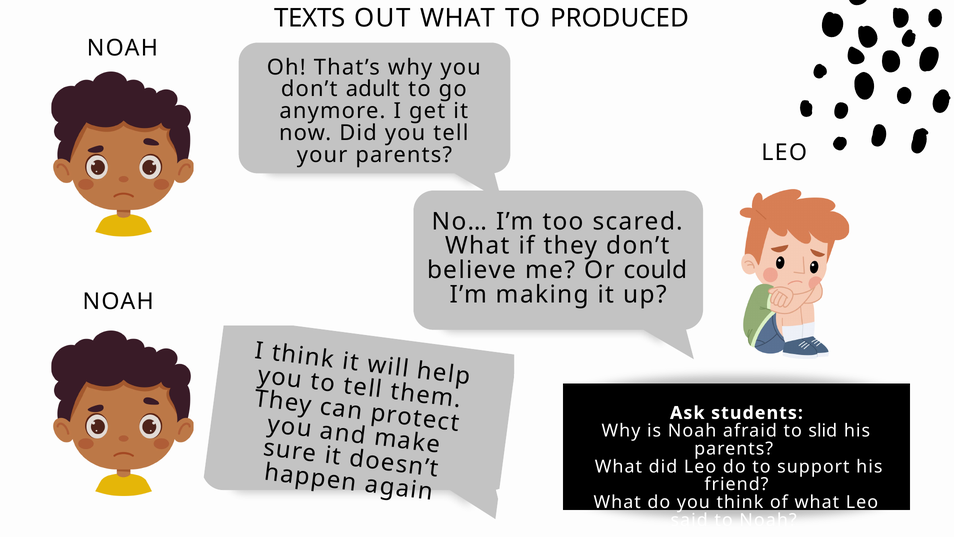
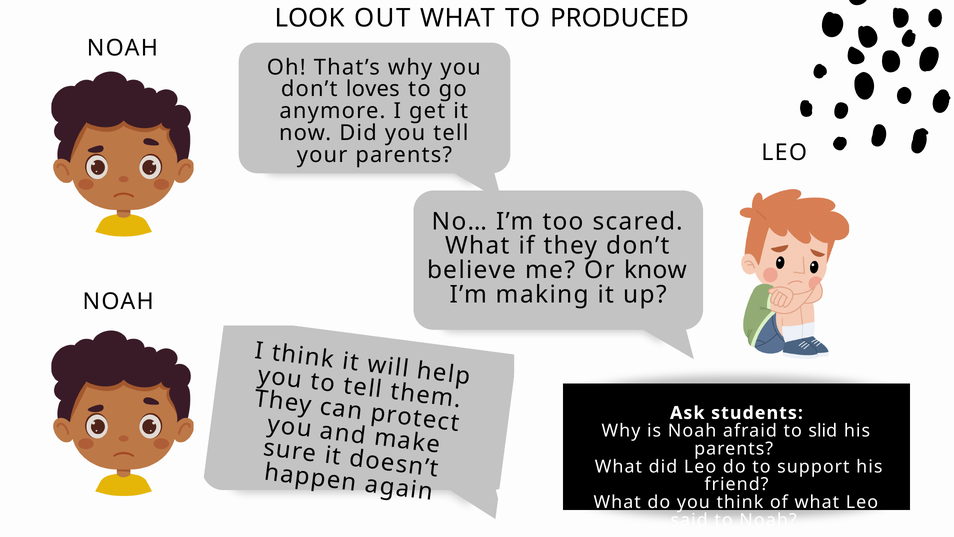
TEXTS: TEXTS -> LOOK (310, 18)
adult: adult -> loves (373, 89)
could: could -> know (656, 270)
